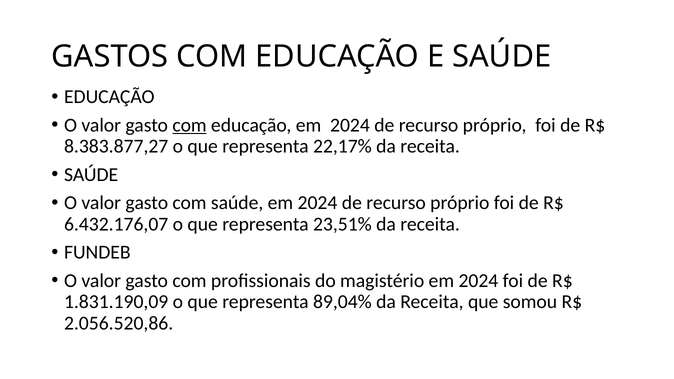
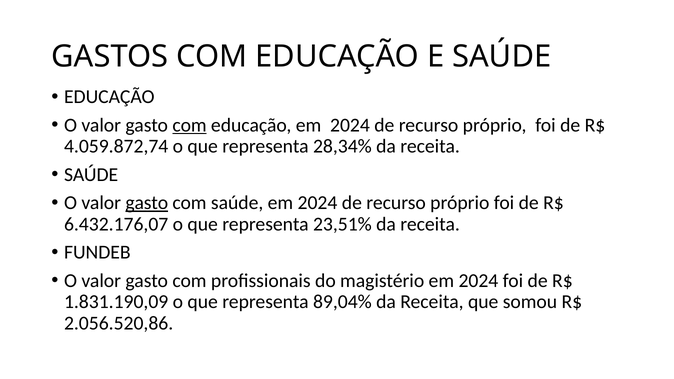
8.383.877,27: 8.383.877,27 -> 4.059.872,74 (116, 146)
22,17%: 22,17% -> 28,34% (342, 146)
gasto underline: none -> present (147, 203)
